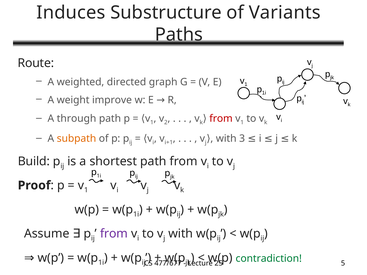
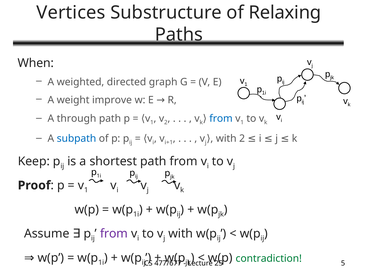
Induces: Induces -> Vertices (71, 12)
Variants: Variants -> Relaxing (285, 12)
Route: Route -> When (36, 63)
from colour: red -> blue (221, 119)
subpath colour: orange -> blue (76, 139)
with 3: 3 -> 2 (242, 139)
Build: Build -> Keep (34, 161)
